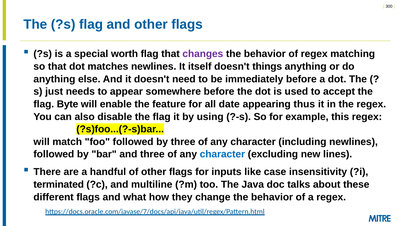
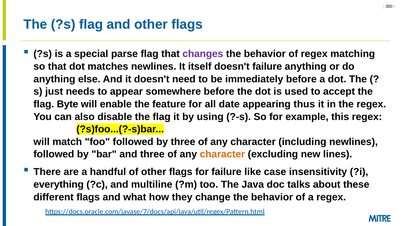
worth: worth -> parse (124, 54)
doesn't things: things -> failure (267, 67)
character colour: blue -> orange (222, 154)
for inputs: inputs -> failure (226, 172)
terminated: terminated -> everything (59, 185)
